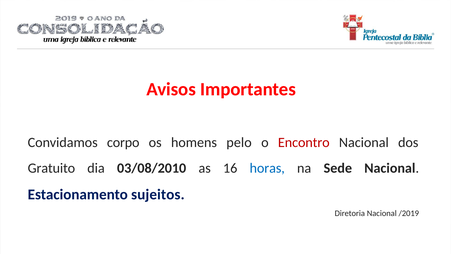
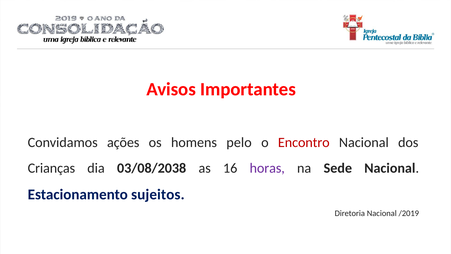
corpo: corpo -> ações (123, 142)
Gratuito: Gratuito -> Crianças (51, 168)
03/08/2010: 03/08/2010 -> 03/08/2038 (152, 168)
horas colour: blue -> purple (267, 168)
